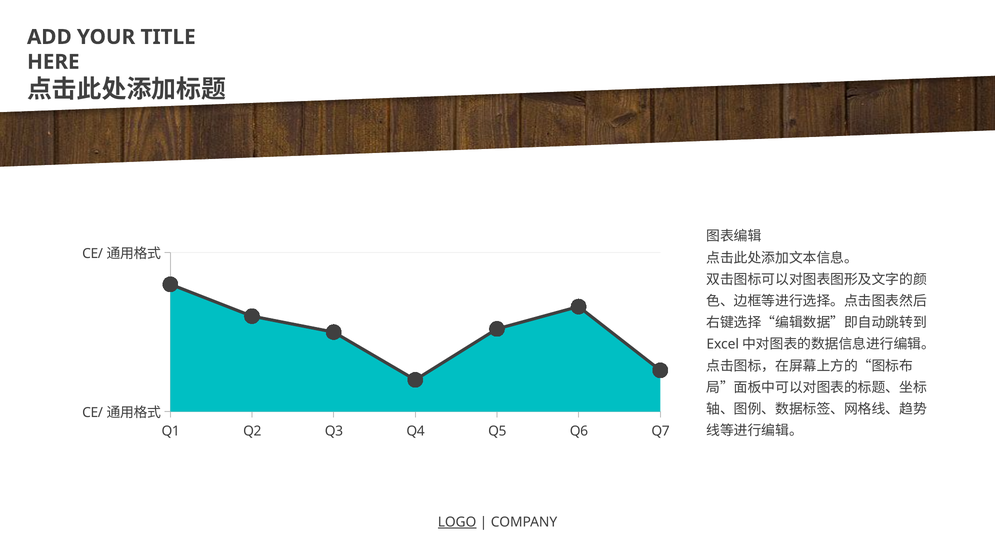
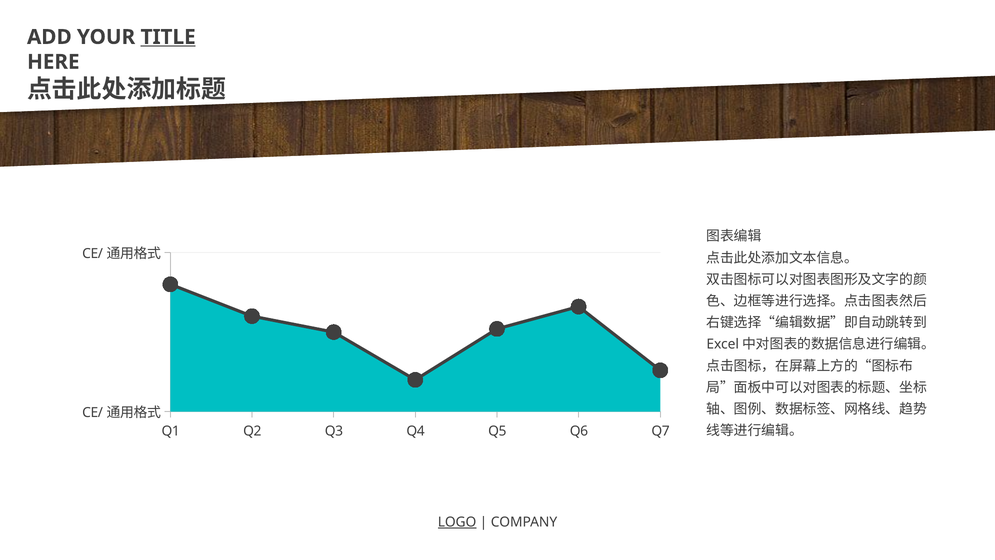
TITLE underline: none -> present (168, 37)
